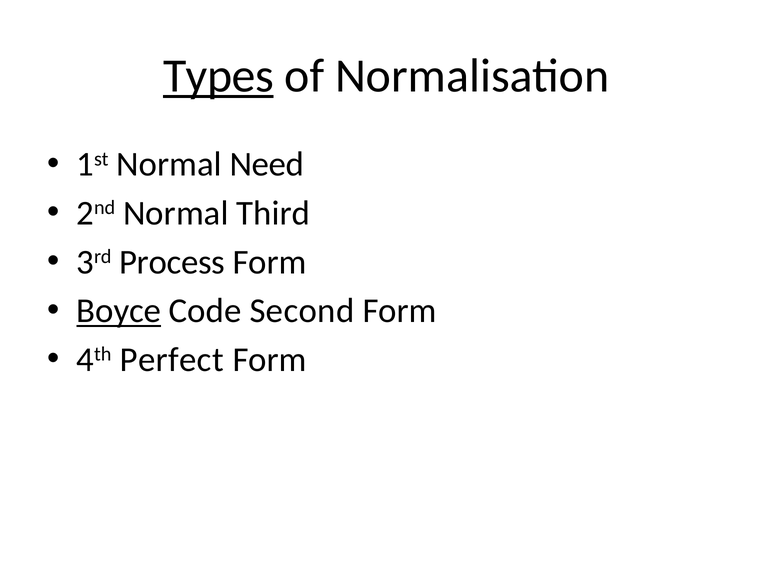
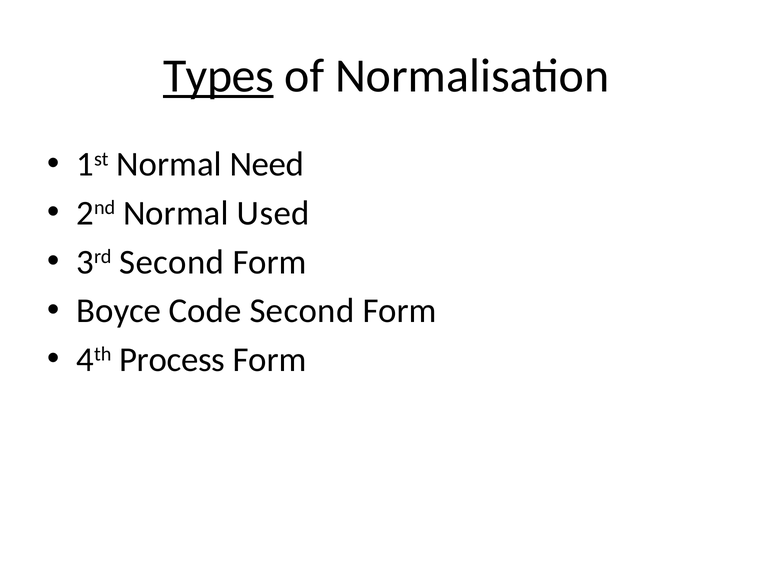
Third: Third -> Used (273, 213)
3rd Process: Process -> Second (172, 262)
Boyce underline: present -> none (119, 311)
Perfect: Perfect -> Process (172, 360)
